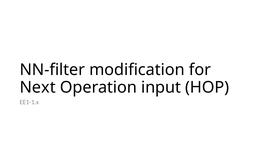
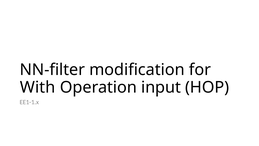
Next: Next -> With (38, 87)
